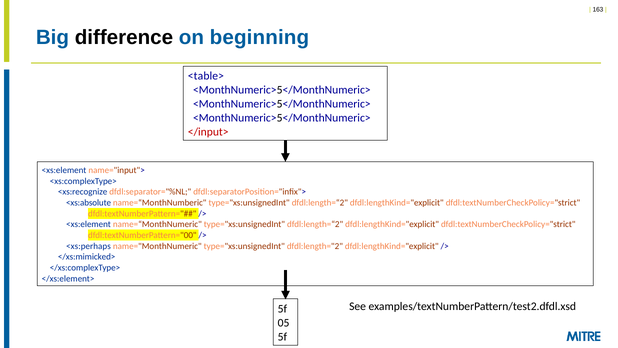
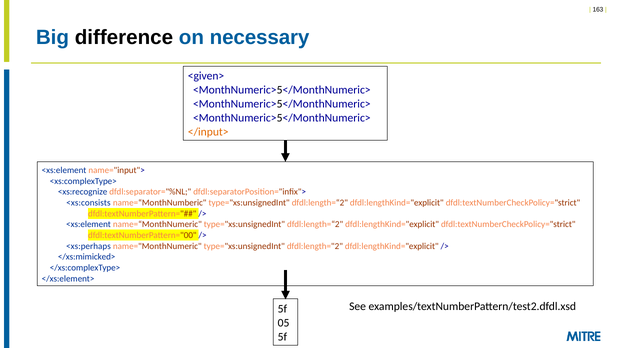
beginning: beginning -> necessary (260, 37)
<table>: <table> -> <given> (206, 76)
</input> colour: red -> orange (208, 132)
<xs:absolute: <xs:absolute -> <xs:consists (88, 202)
